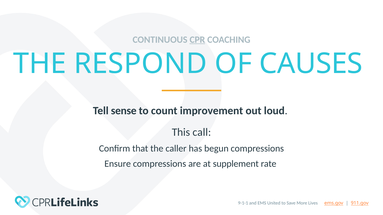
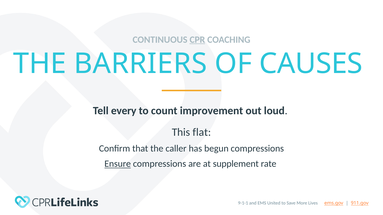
RESPOND: RESPOND -> BARRIERS (140, 64)
sense: sense -> every (124, 111)
call: call -> flat (202, 132)
Ensure underline: none -> present (118, 164)
